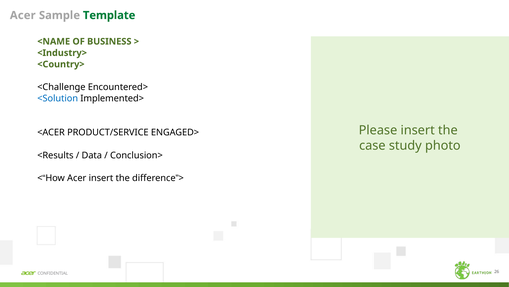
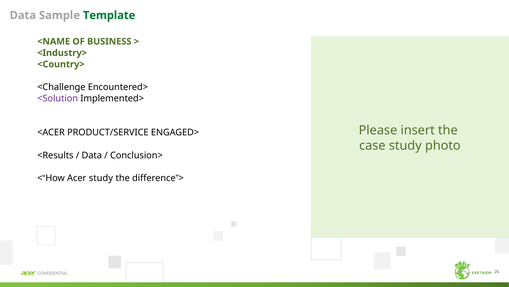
Acer: Acer -> Data (23, 15)
<Solution colour: blue -> purple (58, 98)
Acer insert: insert -> study (101, 178)
